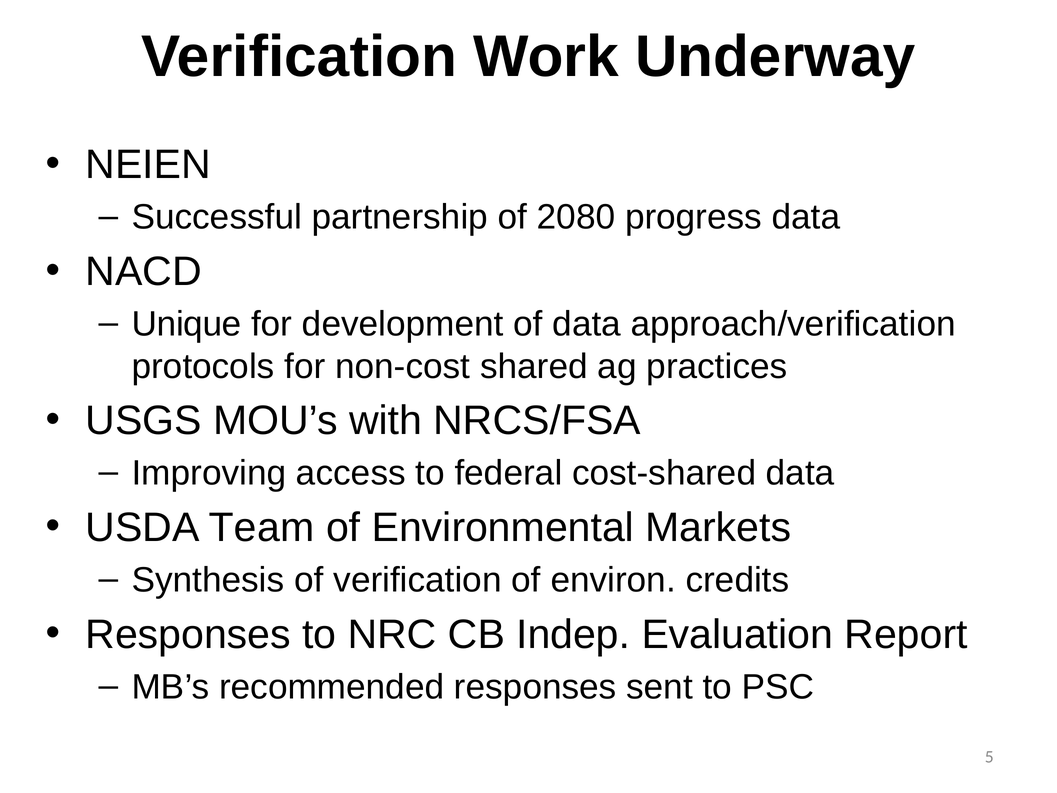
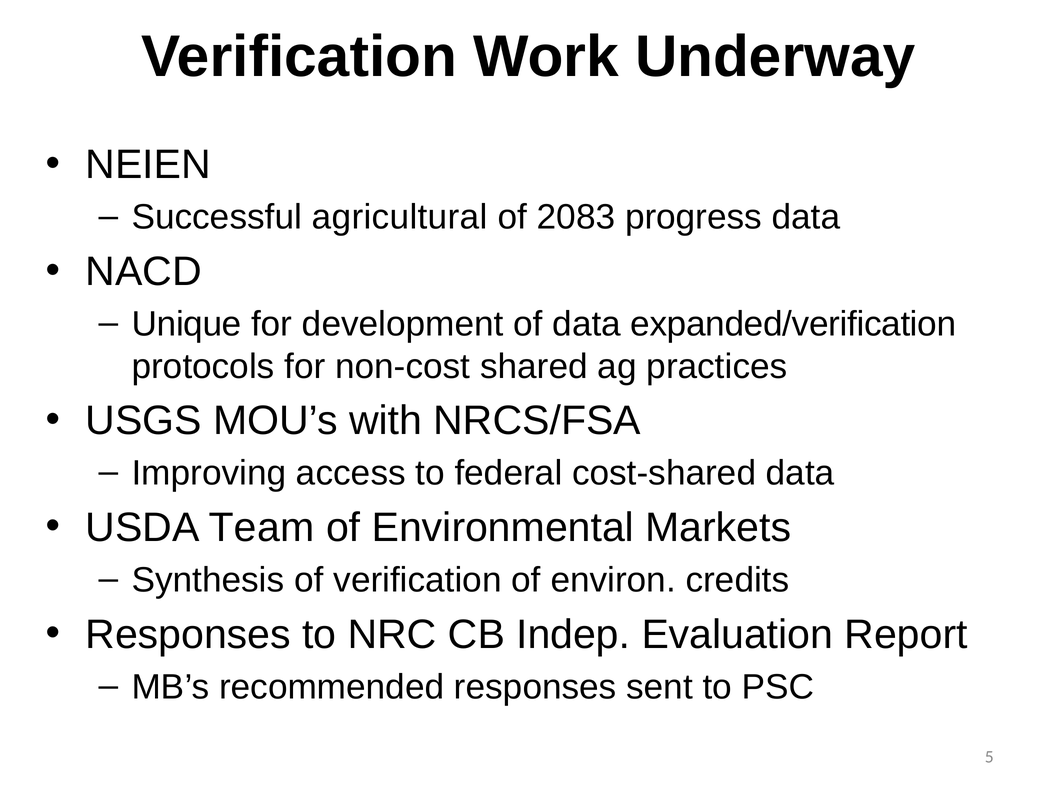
partnership: partnership -> agricultural (400, 217)
2080: 2080 -> 2083 (576, 217)
approach/verification: approach/verification -> expanded/verification (793, 324)
